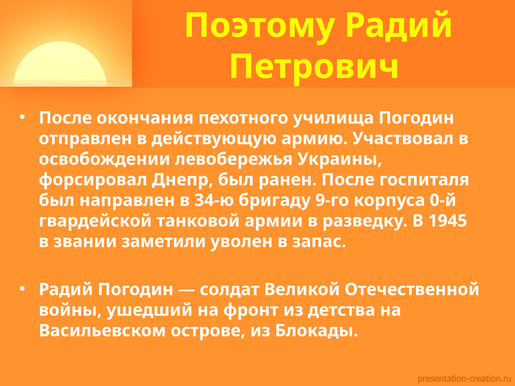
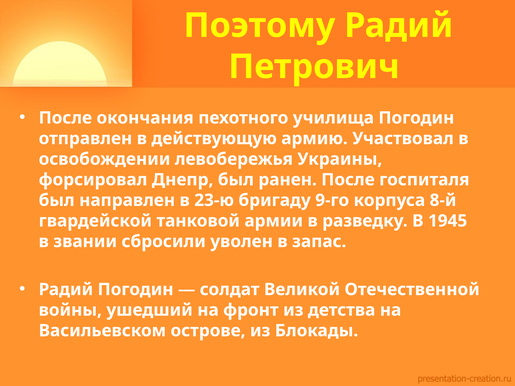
34-ю: 34-ю -> 23-ю (214, 200)
0-й: 0-й -> 8-й (443, 200)
заметили: заметили -> сбросили (164, 242)
